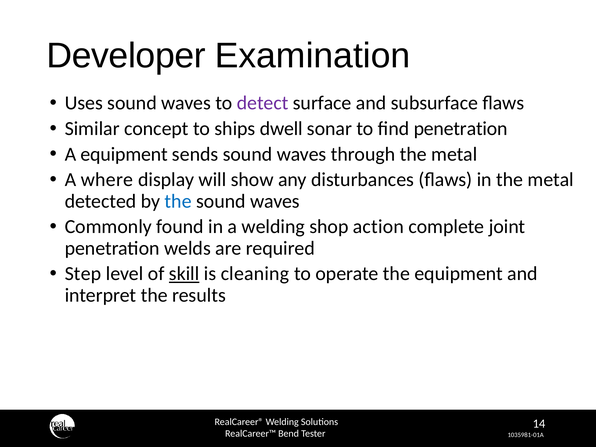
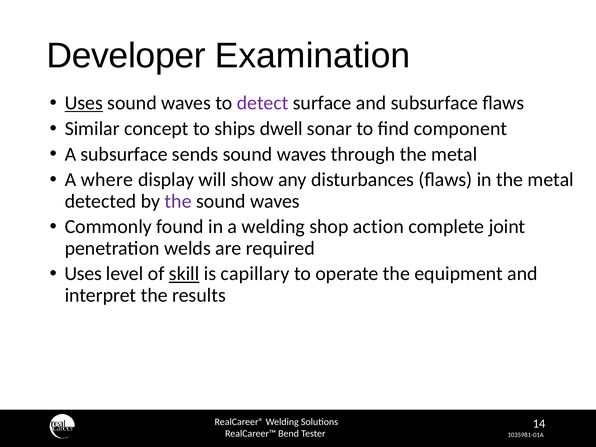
Uses underline: none -> present (84, 103)
find penetration: penetration -> component (460, 129)
A equipment: equipment -> subsurface (124, 154)
the colour: blue -> purple (178, 201)
Step: Step -> Uses (83, 274)
cleaning: cleaning -> capillary (255, 274)
